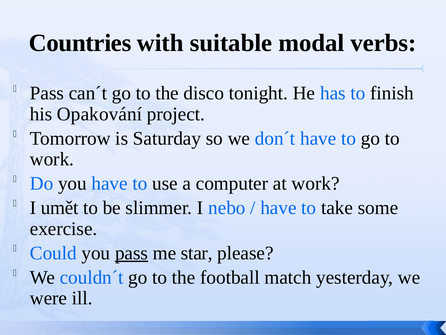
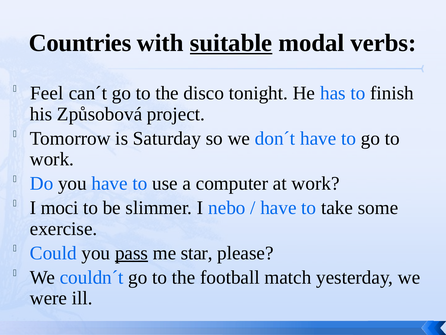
suitable underline: none -> present (231, 43)
Pass: Pass -> Feel (47, 93)
Opakování: Opakování -> Způsobová (100, 114)
umět: umět -> moci (60, 208)
